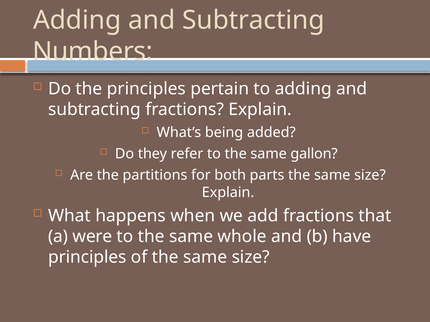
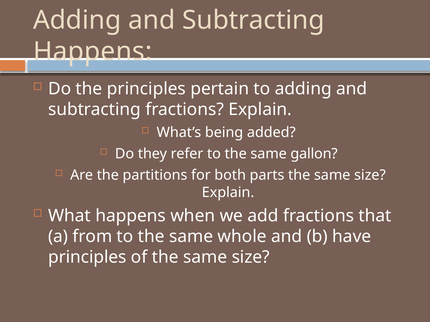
Numbers: Numbers -> Happens (93, 52)
were: were -> from (92, 237)
